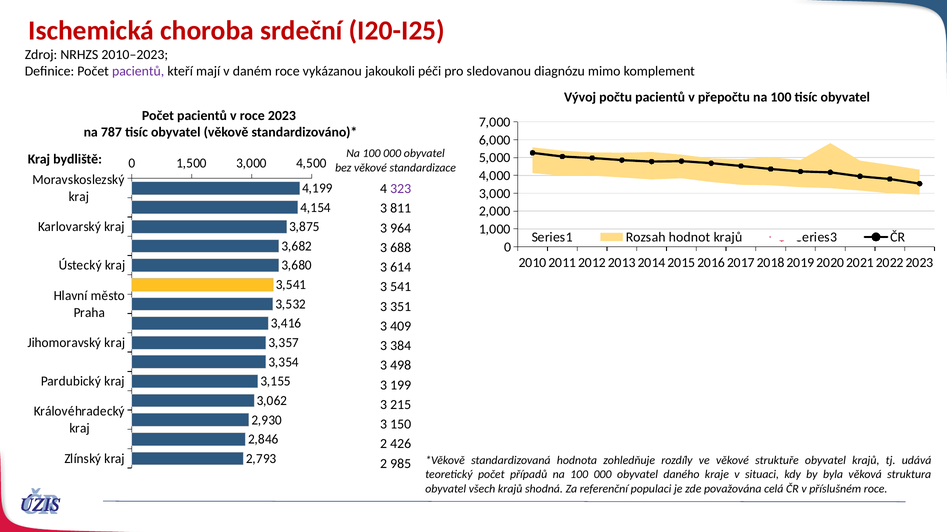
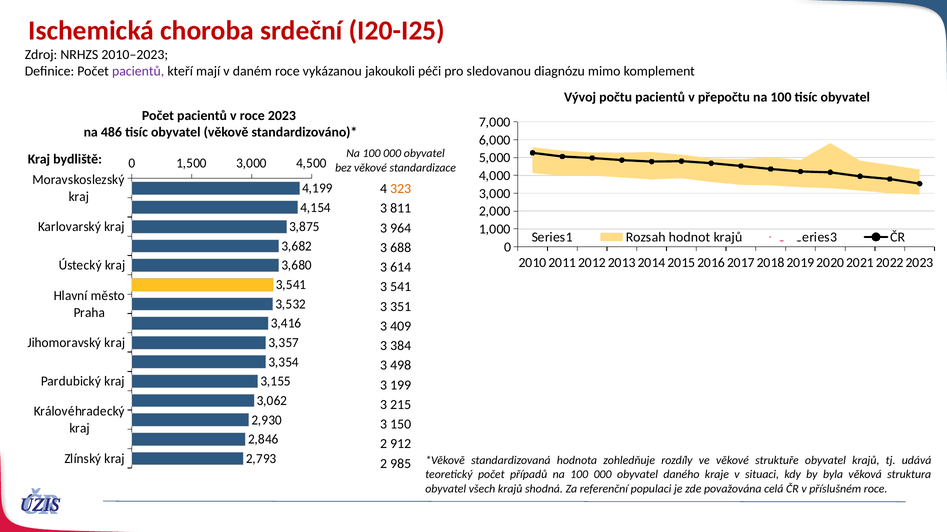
787: 787 -> 486 (111, 133)
323 colour: purple -> orange (401, 189)
426: 426 -> 912 (401, 444)
